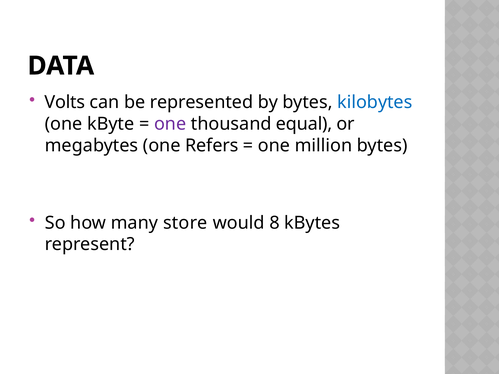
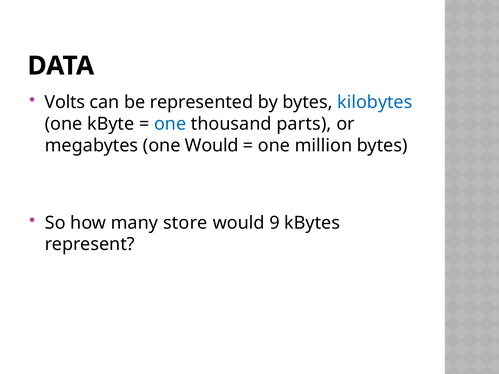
one colour: purple -> blue (170, 124)
equal: equal -> parts (304, 124)
one Refers: Refers -> Would (212, 146)
8: 8 -> 9 (274, 223)
